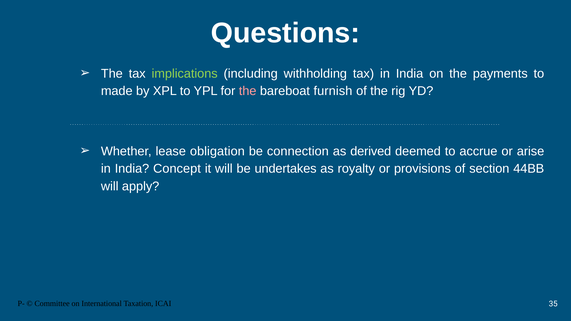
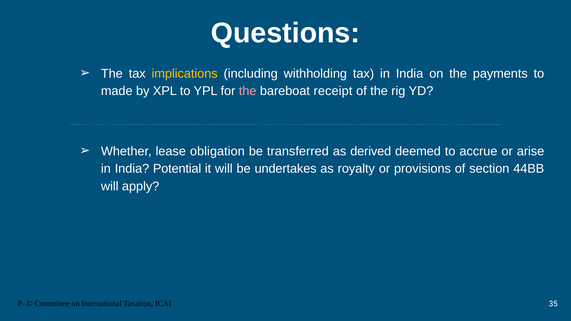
implications colour: light green -> yellow (185, 74)
furnish: furnish -> receipt (333, 91)
connection: connection -> transferred (298, 151)
Concept: Concept -> Potential (177, 169)
